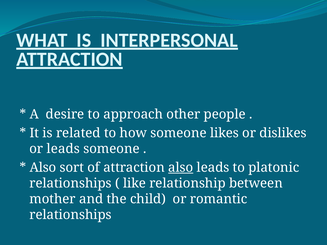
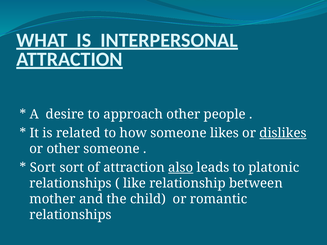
dislikes underline: none -> present (283, 133)
or leads: leads -> other (63, 149)
Also: Also -> Sort (43, 168)
